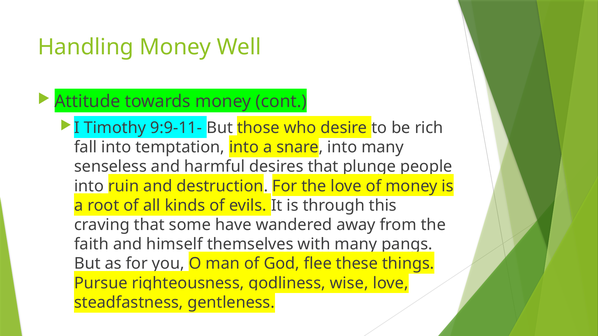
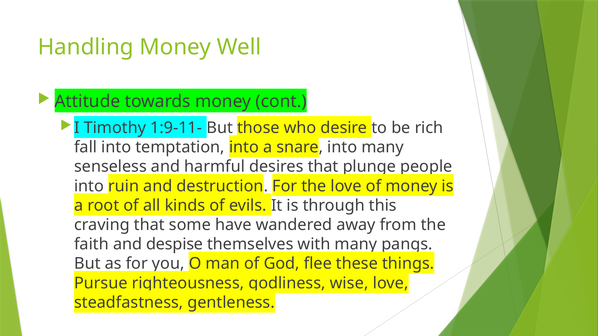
9:9-11-: 9:9-11- -> 1:9-11- (176, 128)
himself: himself -> despise (175, 245)
